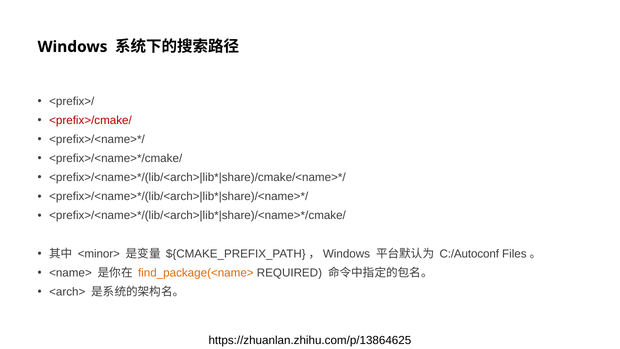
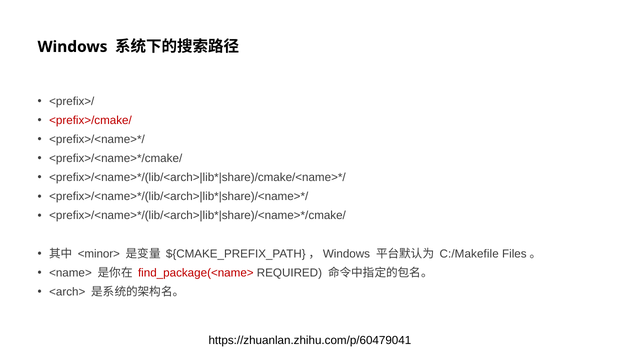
C:/Autoconf: C:/Autoconf -> C:/Makefile (469, 254)
find_package(<name> colour: orange -> red (196, 273)
https://zhuanlan.zhihu.com/p/13864625: https://zhuanlan.zhihu.com/p/13864625 -> https://zhuanlan.zhihu.com/p/60479041 (310, 340)
